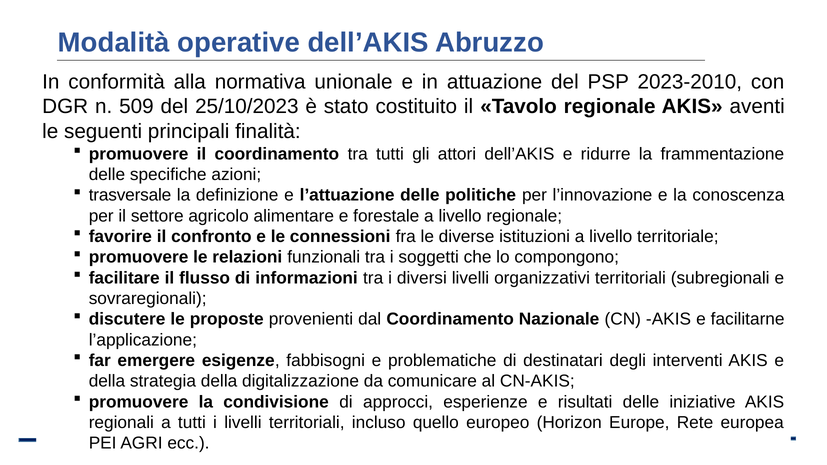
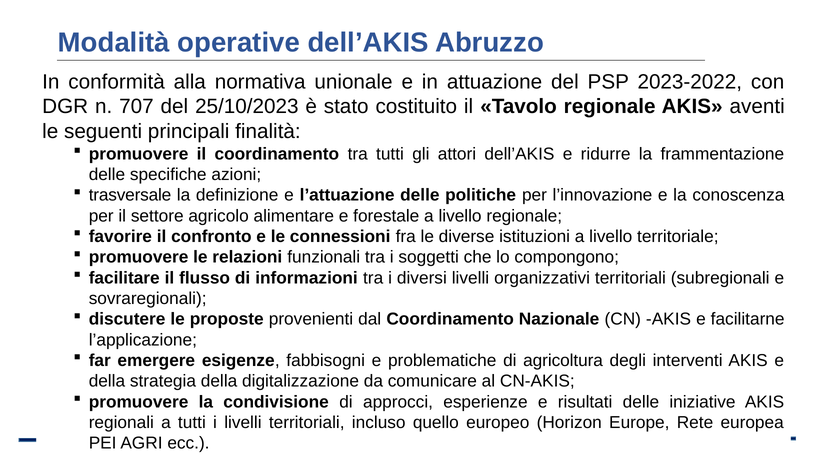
2023-2010: 2023-2010 -> 2023-2022 (690, 82)
509: 509 -> 707 (136, 107)
destinatari: destinatari -> agricoltura (563, 361)
